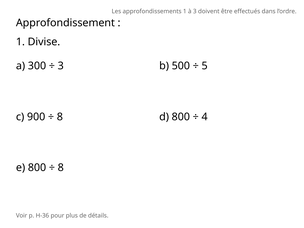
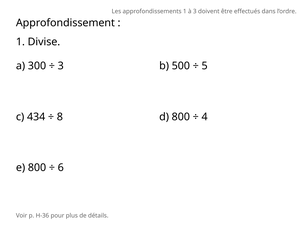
900: 900 -> 434 (36, 117)
8: 8 -> 6 (61, 168)
